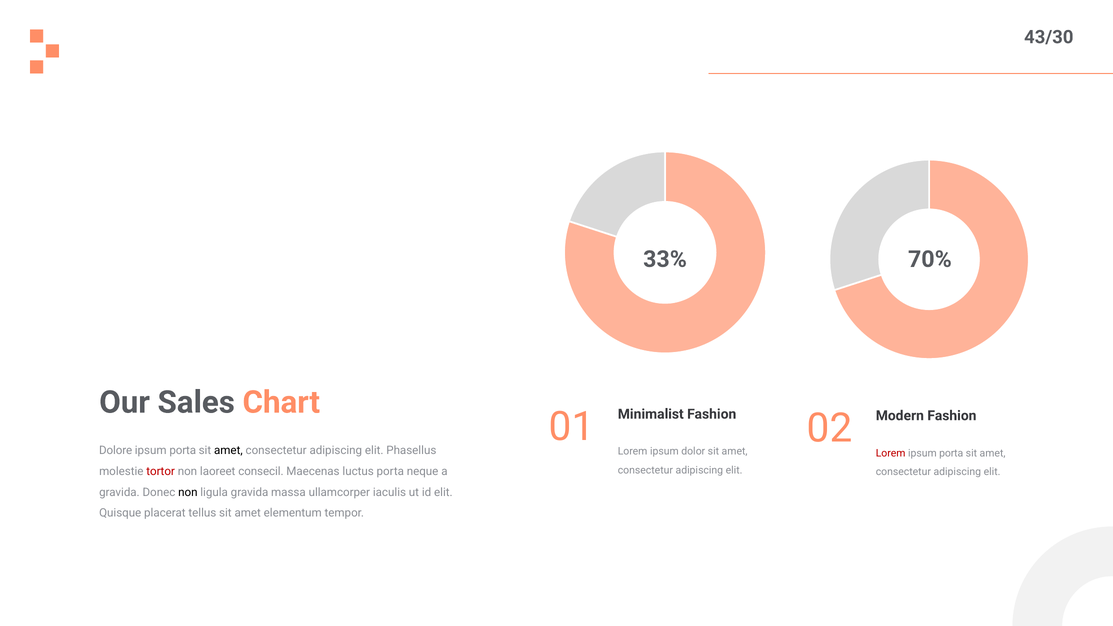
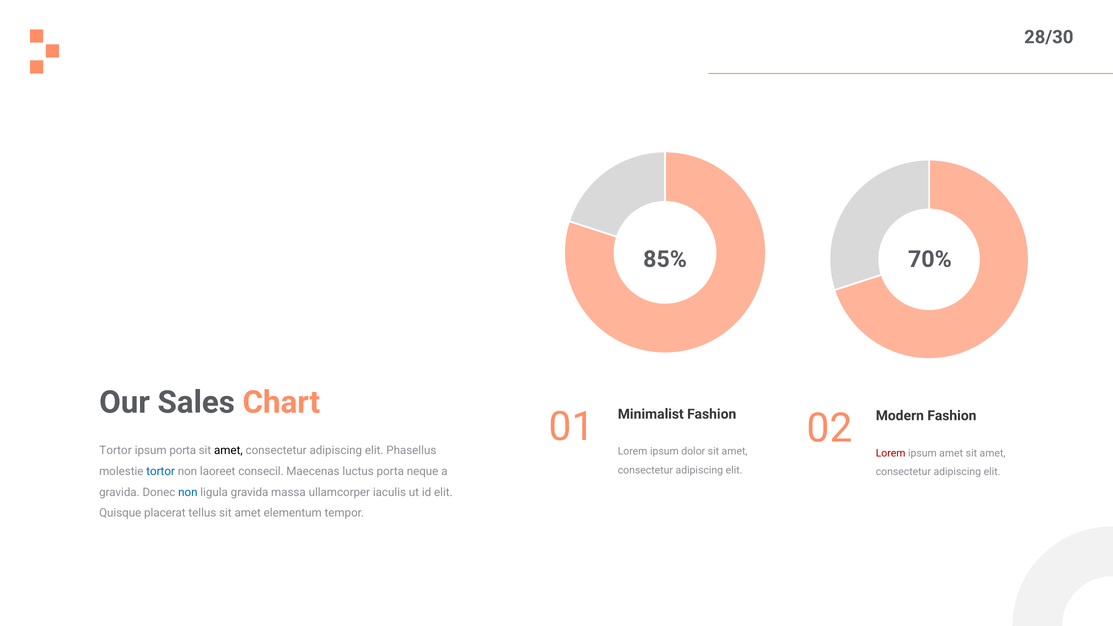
43/30: 43/30 -> 28/30 (1049, 37)
33%: 33% -> 85% (665, 259)
Dolore: Dolore -> Tortor (116, 450)
porta: porta -> amet (951, 453)
tortor colour: red -> blue (161, 471)
non colour: black -> blue (188, 492)
